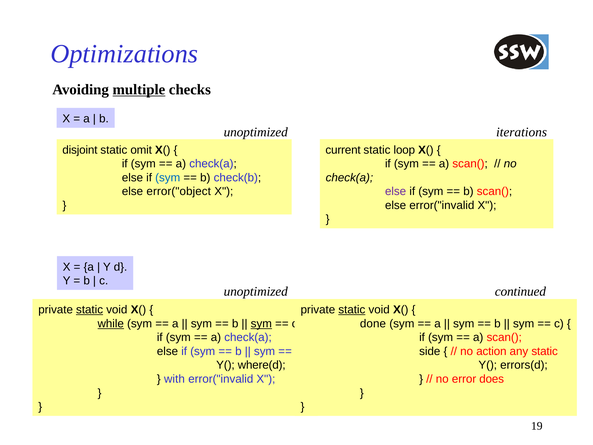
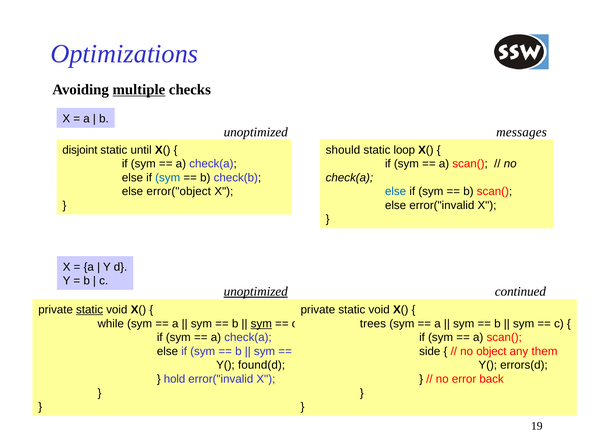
iterations: iterations -> messages (522, 132)
omit: omit -> until (141, 150)
current: current -> should (343, 150)
else colour: purple -> blue (396, 191)
unoptimized underline: none -> present (256, 291)
static underline: present -> none (352, 310)
while underline: present -> none (111, 323)
done: done -> trees (373, 323)
action: action -> object (491, 351)
any static: static -> them (544, 351)
where(d: where(d -> found(d (262, 365)
with: with -> hold (175, 379)
does: does -> back (492, 379)
